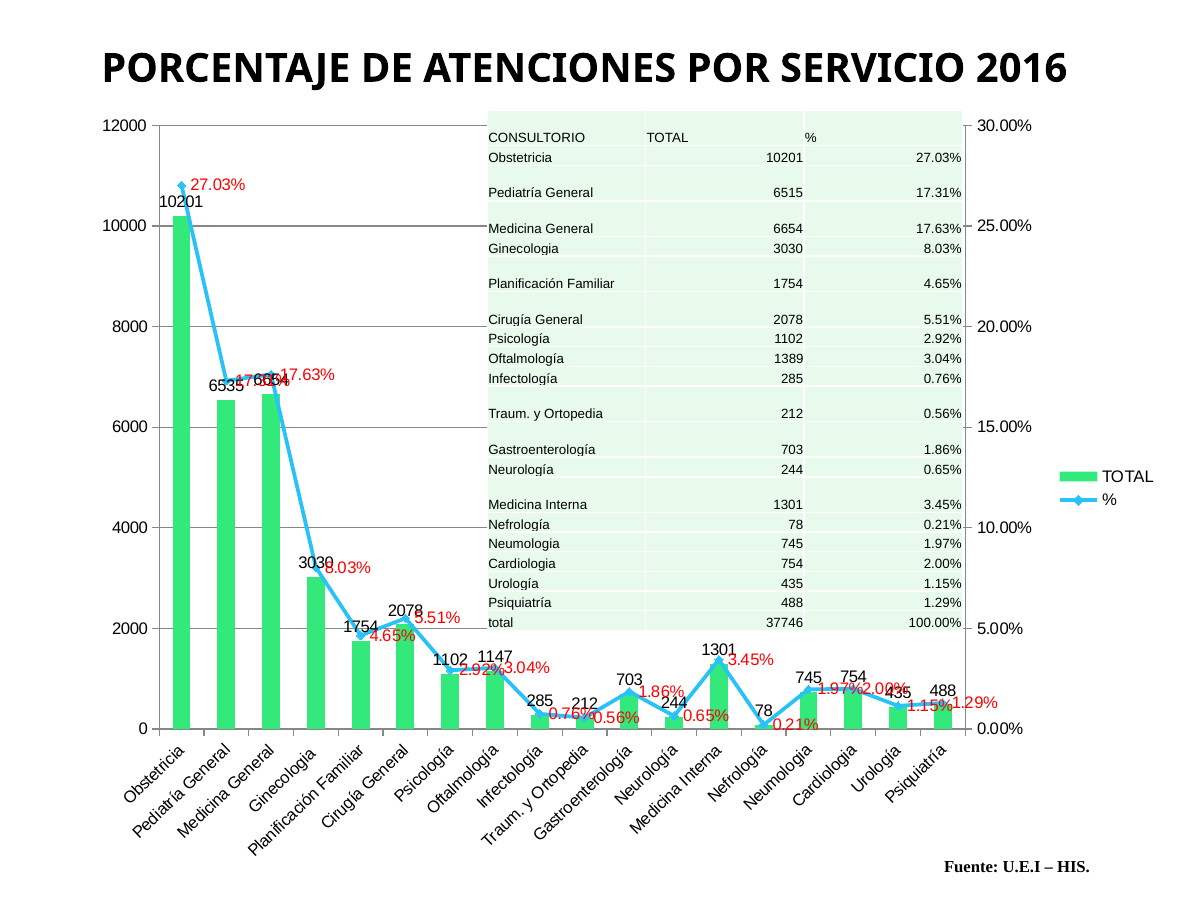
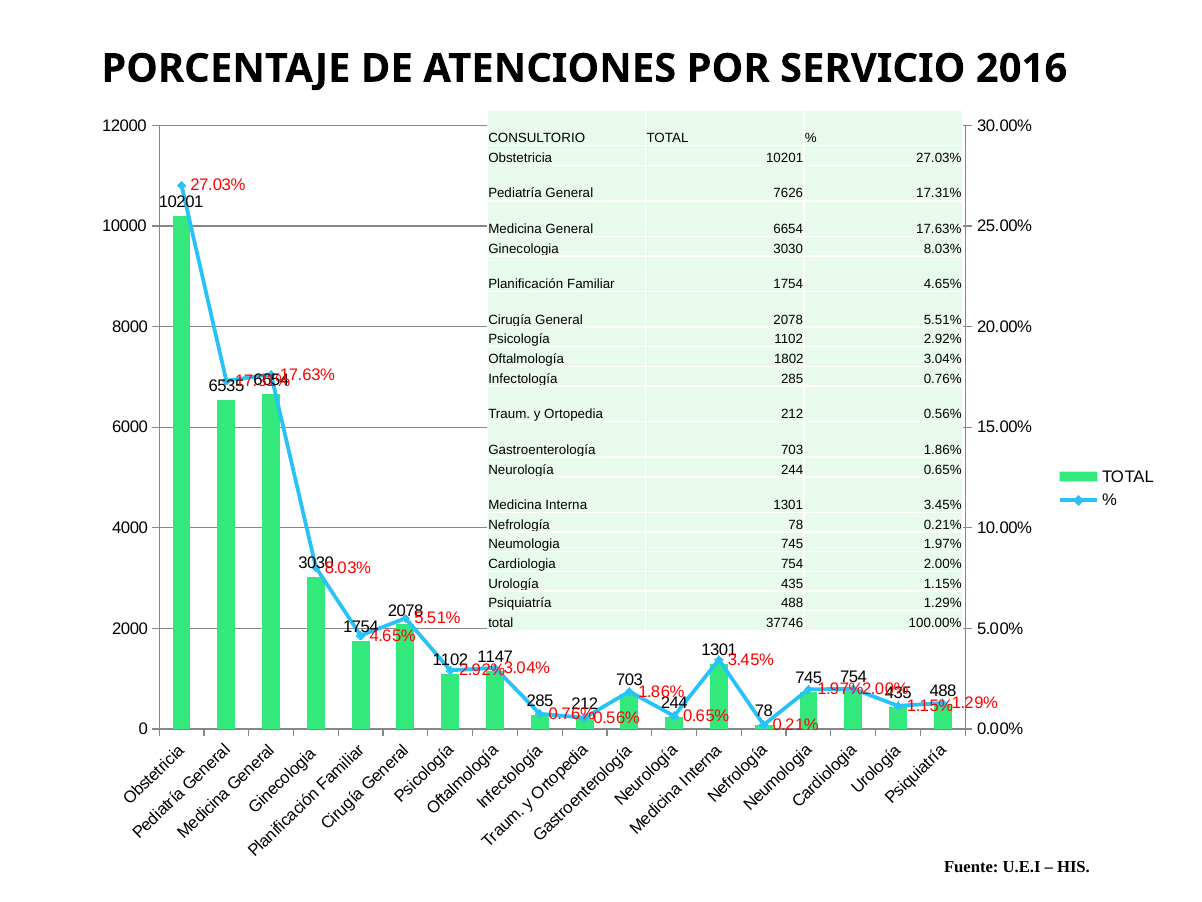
6515: 6515 -> 7626 (788, 193)
1389: 1389 -> 1802 (789, 359)
